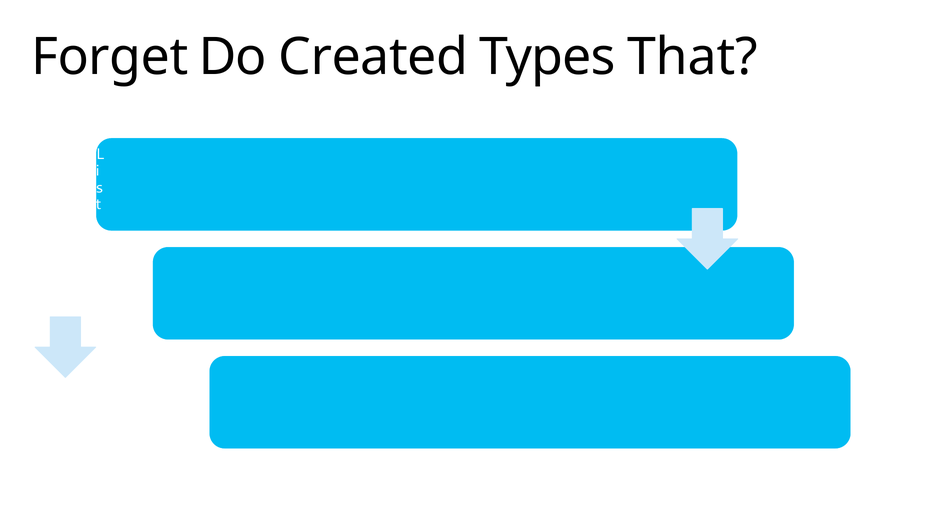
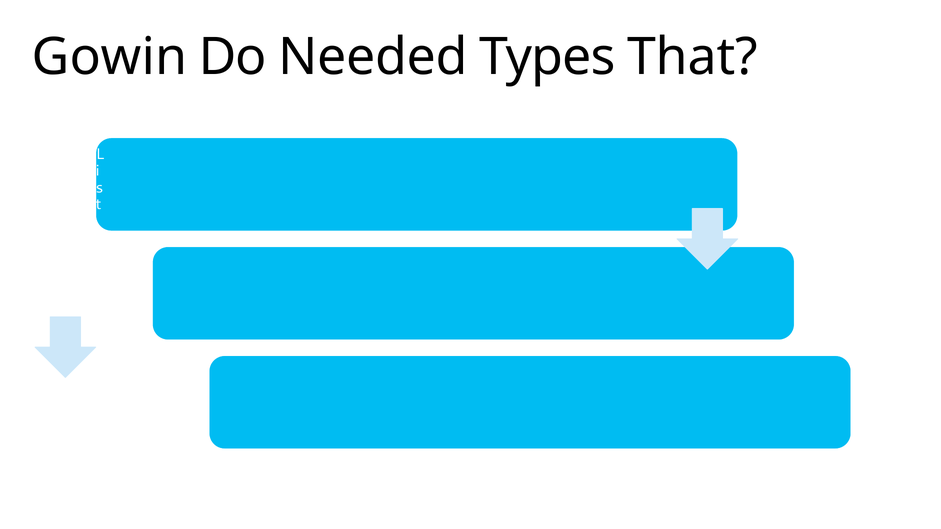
Forget: Forget -> Gowin (109, 57)
Created: Created -> Needed (373, 57)
